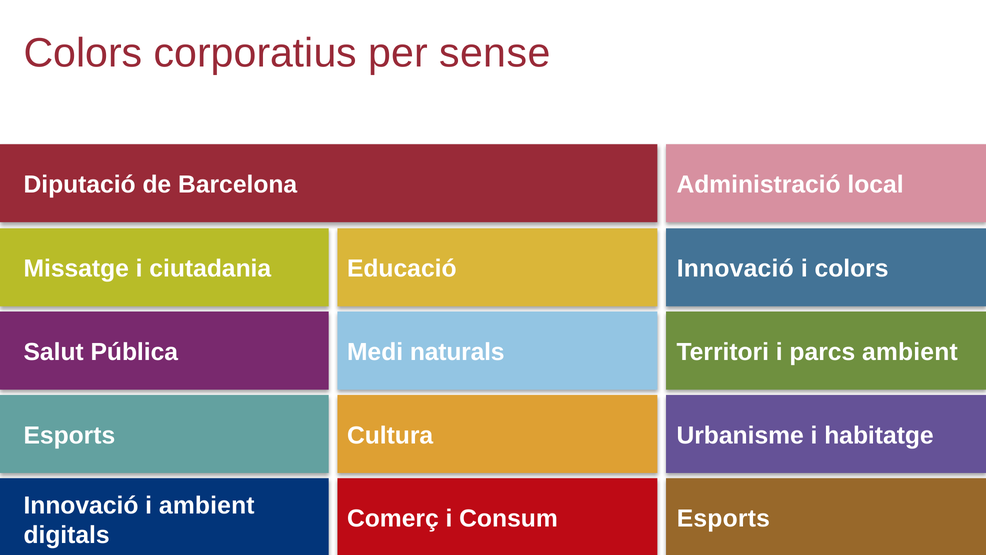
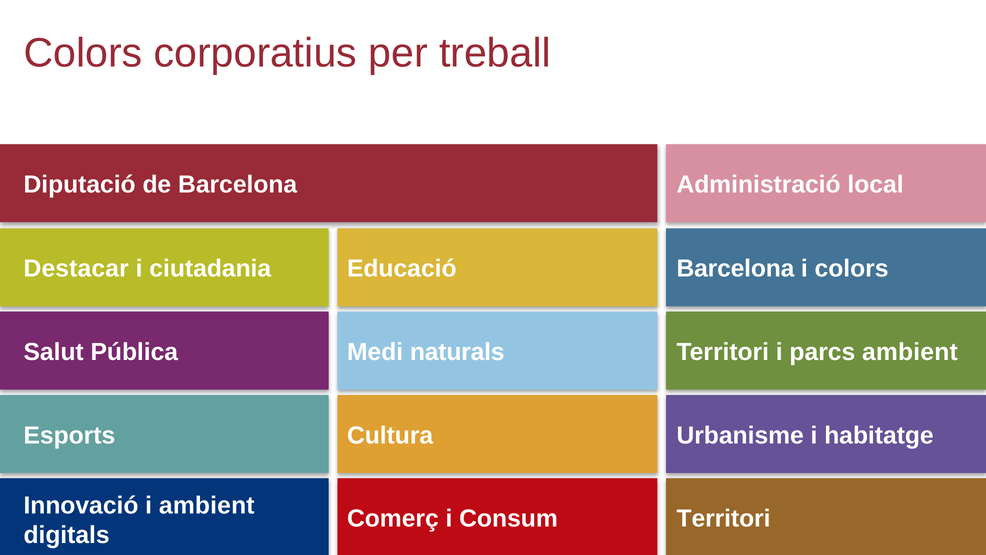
sense: sense -> treball (495, 53)
Missatge: Missatge -> Destacar (76, 269)
Innovació: Innovació -> Barcelona (735, 269)
Esports: Esports -> Territori (723, 518)
